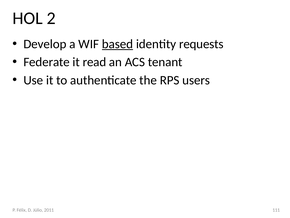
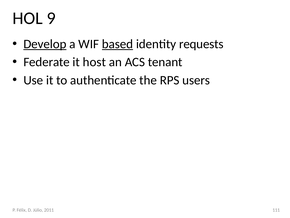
2: 2 -> 9 (51, 18)
Develop underline: none -> present (45, 44)
read: read -> host (94, 62)
